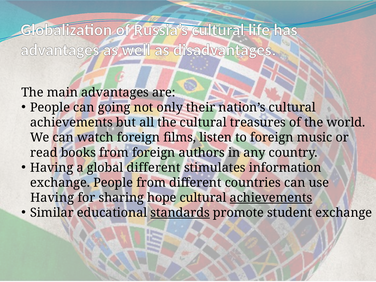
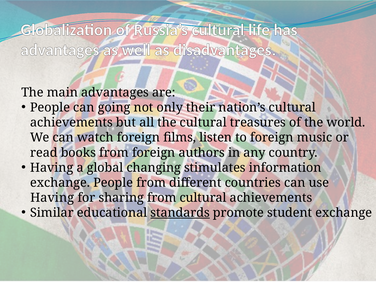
global different: different -> changing (154, 168)
sharing hope: hope -> from (162, 198)
achievements underline: present -> none (271, 198)
